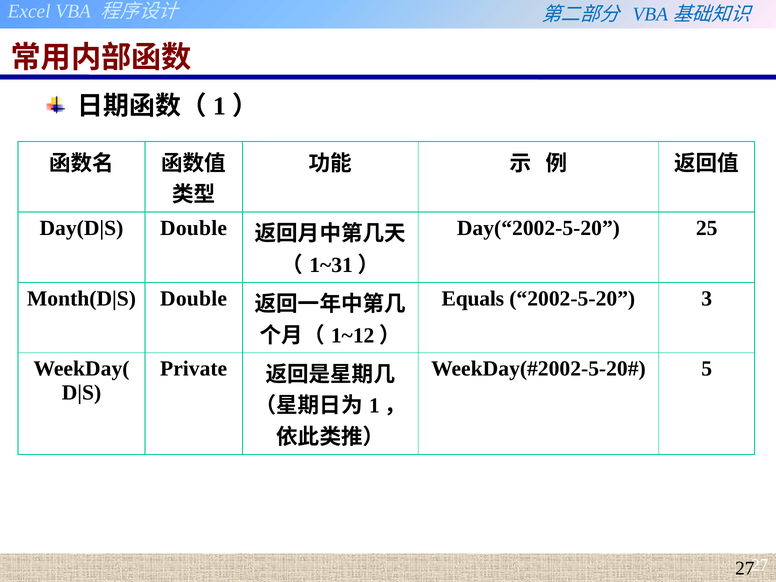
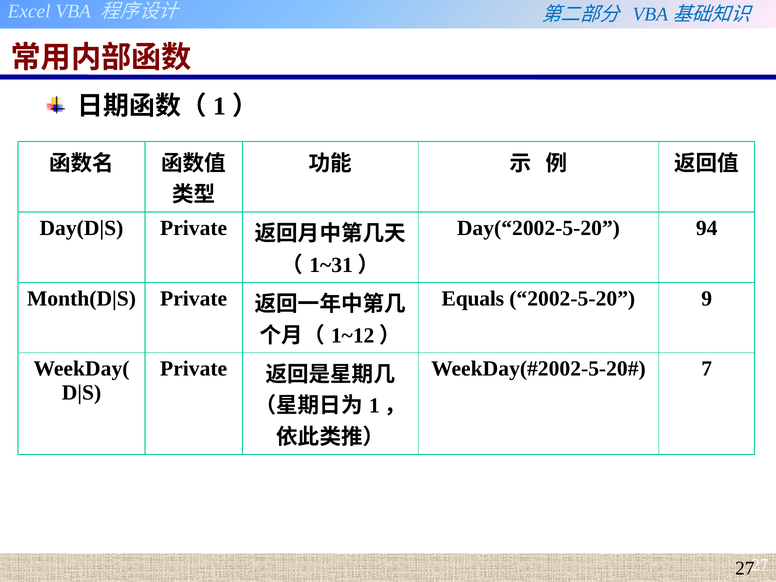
Double: Double -> Private (194, 228)
25: 25 -> 94 (707, 228)
Double: Double -> Private (194, 298)
3: 3 -> 9 (707, 298)
5: 5 -> 7 (707, 369)
